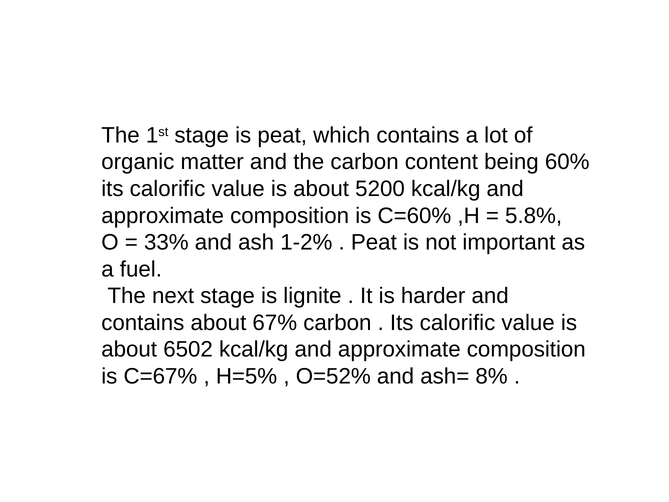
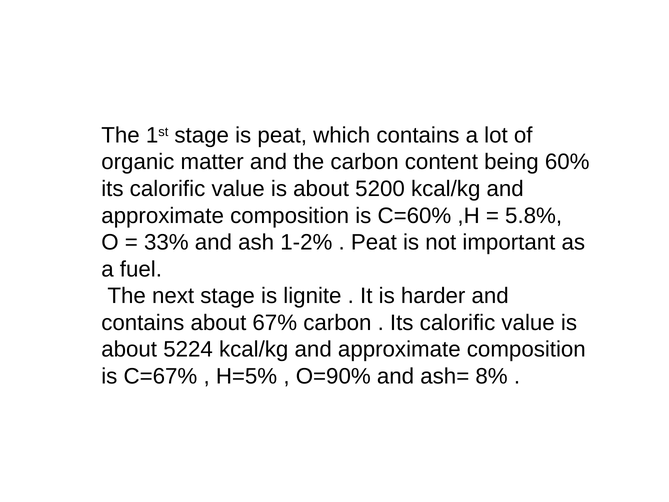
6502: 6502 -> 5224 (188, 349)
O=52%: O=52% -> O=90% (333, 376)
